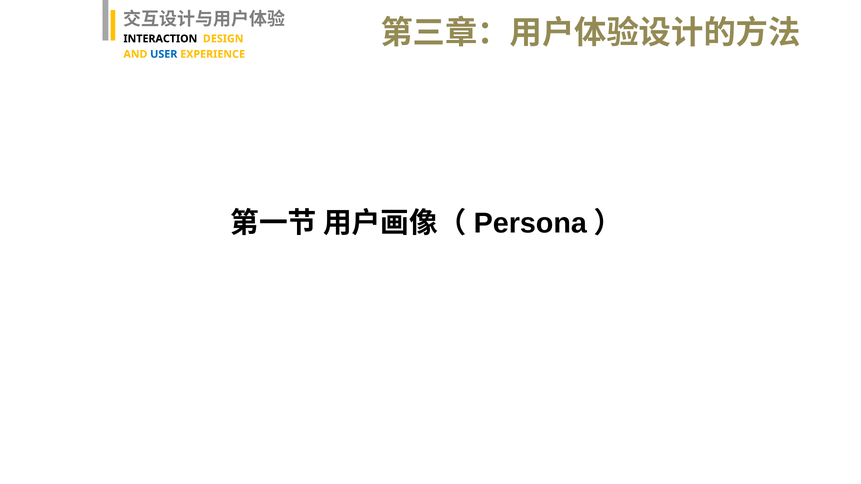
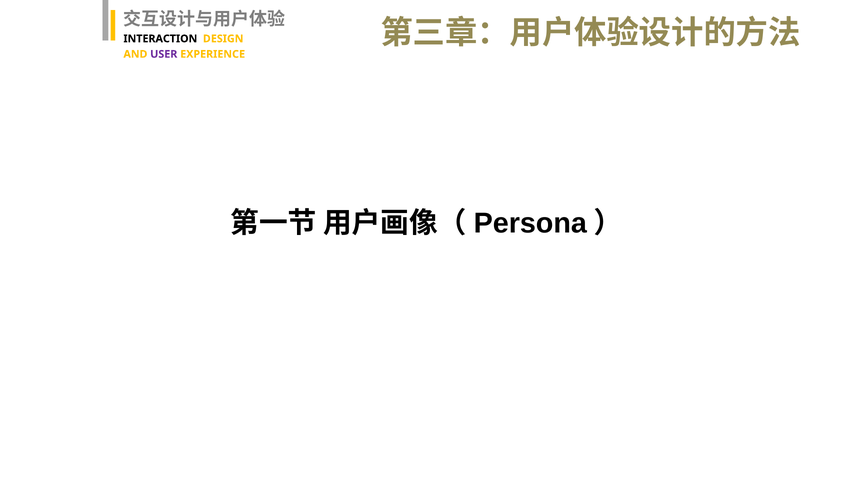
USER colour: blue -> purple (164, 54)
